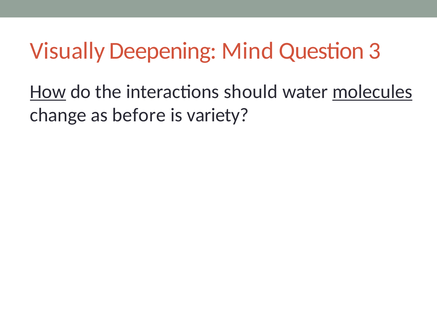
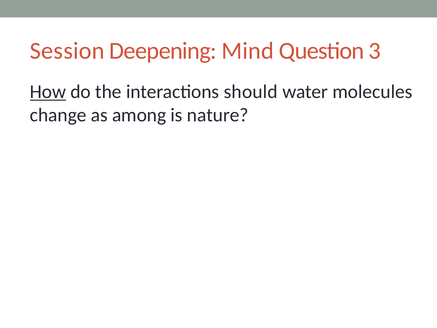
Visually: Visually -> Session (67, 51)
molecules underline: present -> none (372, 92)
before: before -> among (139, 115)
variety: variety -> nature (218, 115)
